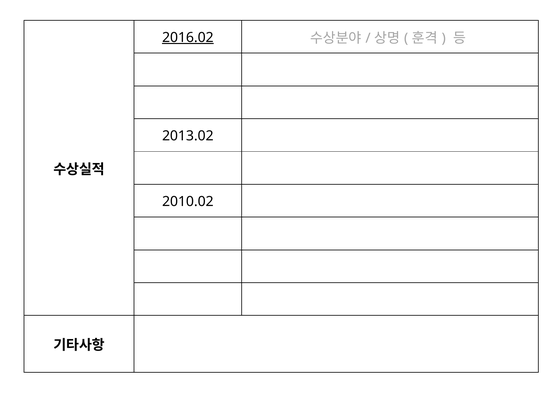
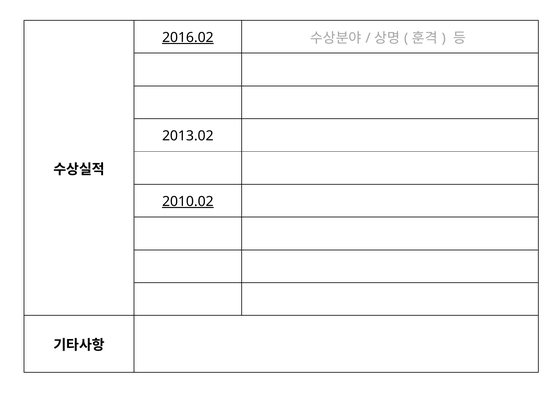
2010.02 underline: none -> present (188, 201)
